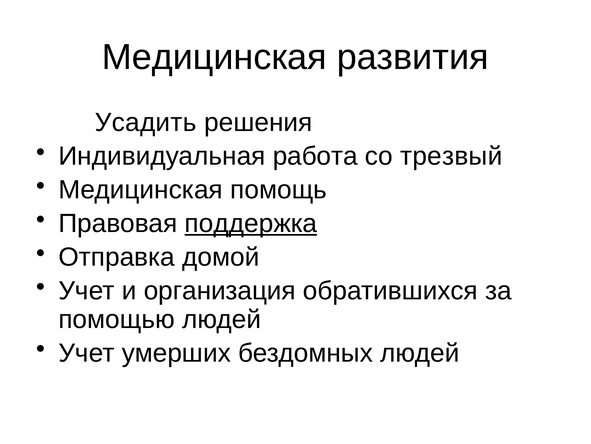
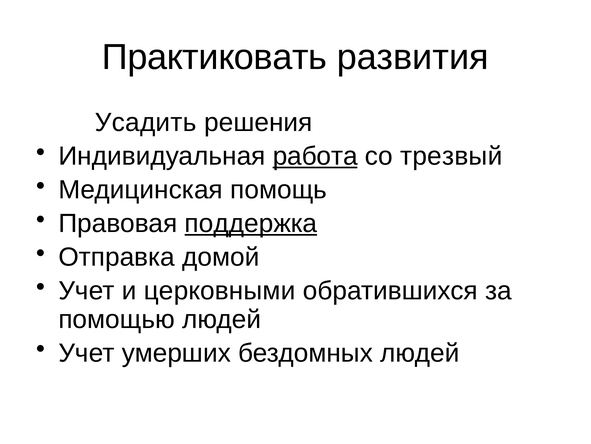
Медицинская: Медицинская -> Практиковать (214, 57)
работа underline: none -> present (315, 156)
организация: организация -> церковными (220, 290)
